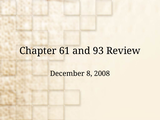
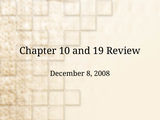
61: 61 -> 10 (64, 51)
93: 93 -> 19 (98, 51)
